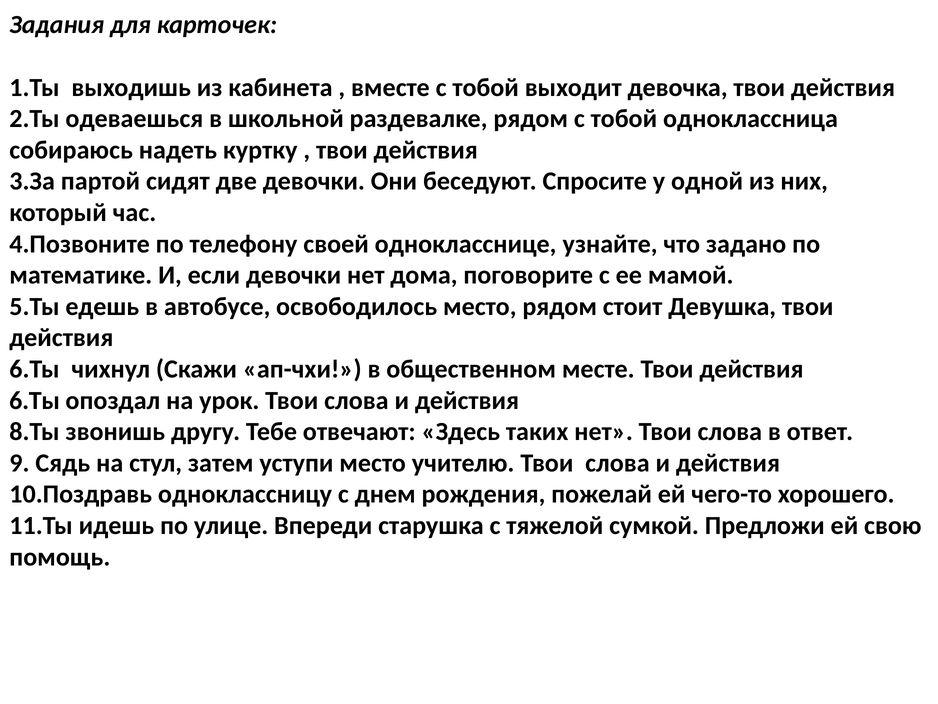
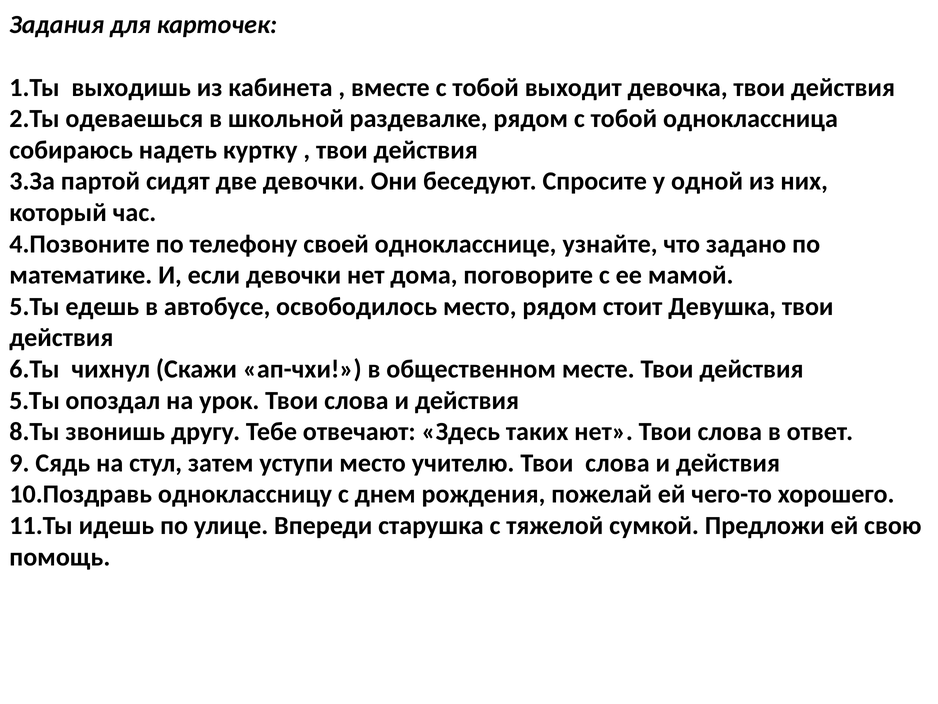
6.Ты: 6.Ты -> 5.Ты (35, 400)
